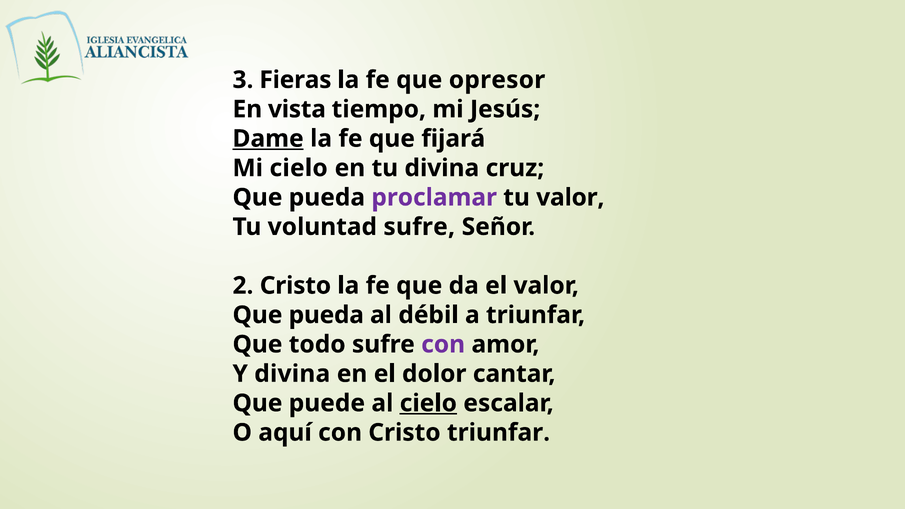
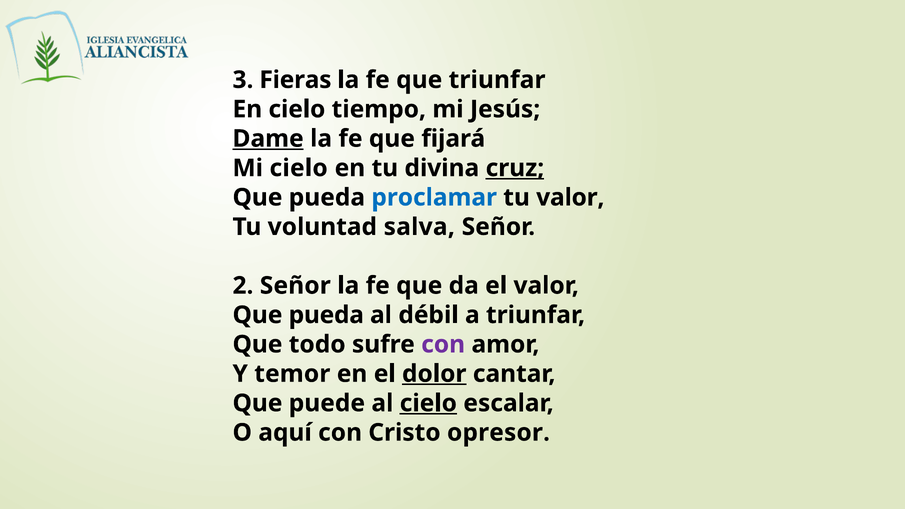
que opresor: opresor -> triunfar (497, 80)
En vista: vista -> cielo (297, 109)
cruz underline: none -> present (515, 168)
proclamar colour: purple -> blue (434, 197)
voluntad sufre: sufre -> salva (419, 227)
2 Cristo: Cristo -> Señor (295, 286)
Y divina: divina -> temor (292, 374)
dolor underline: none -> present (434, 374)
Cristo triunfar: triunfar -> opresor (498, 433)
